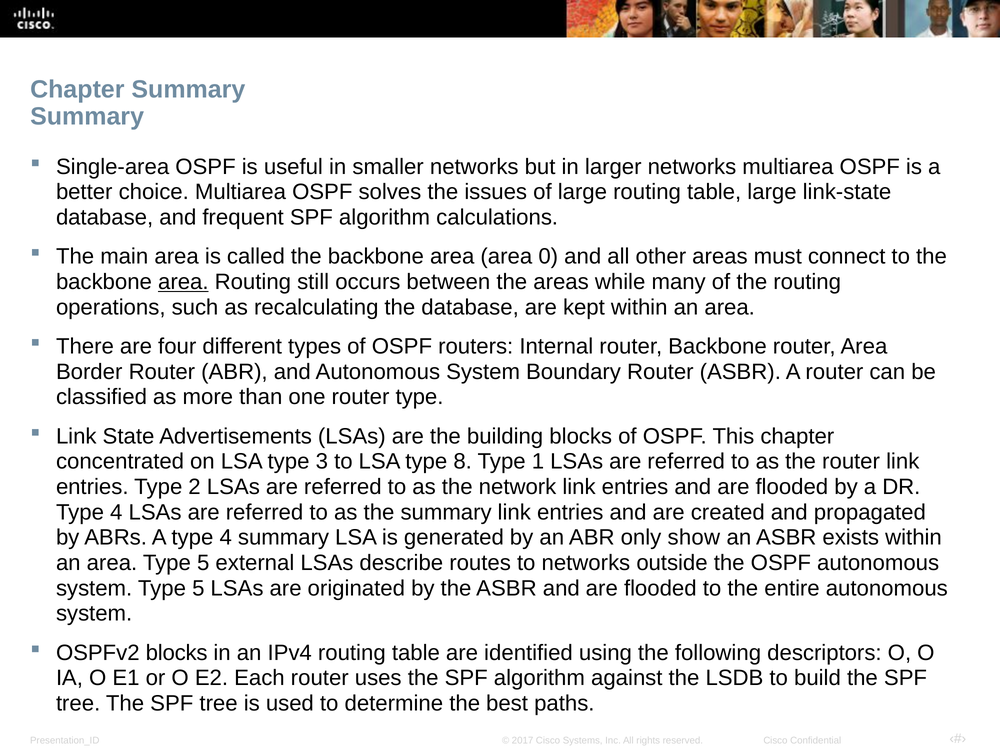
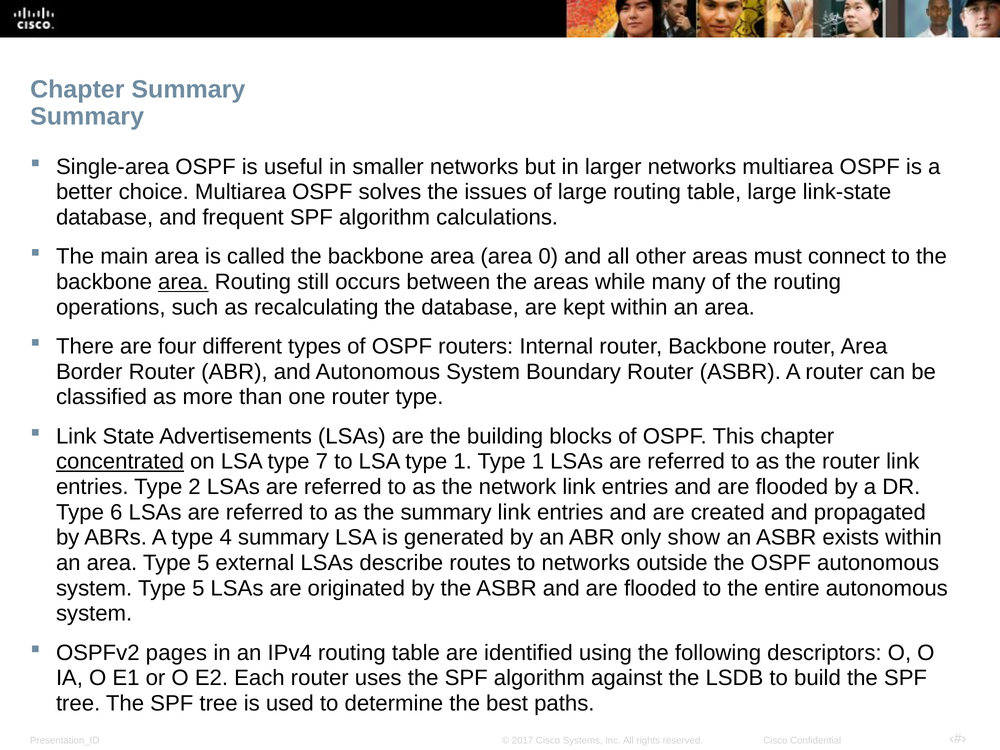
concentrated underline: none -> present (120, 462)
3: 3 -> 7 (322, 462)
LSA type 8: 8 -> 1 (463, 462)
4: 4 -> 6 (116, 512)
OSPFv2 blocks: blocks -> pages (176, 653)
